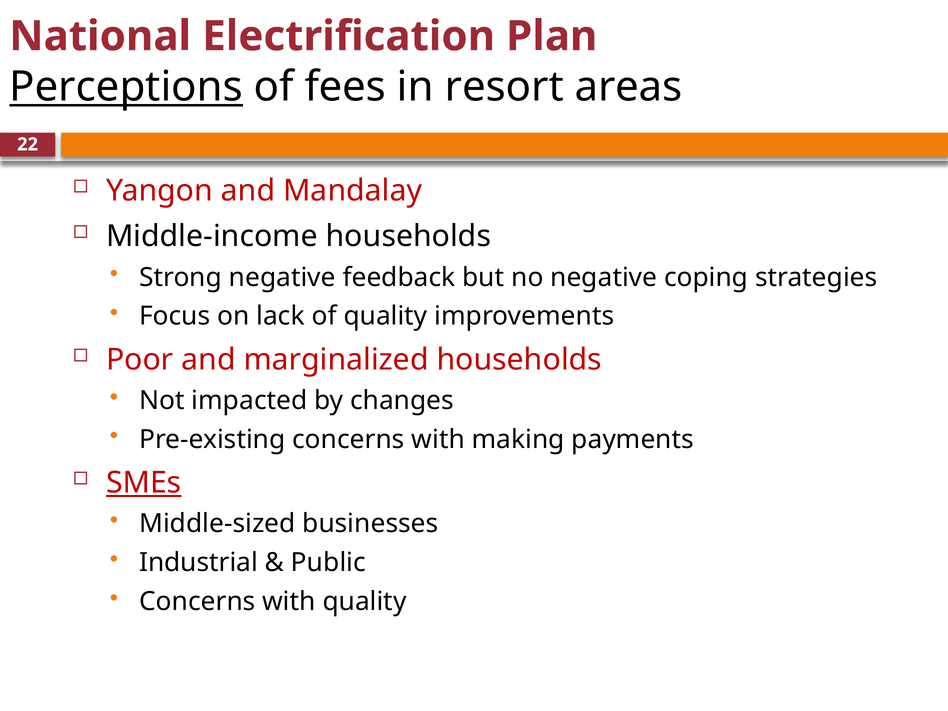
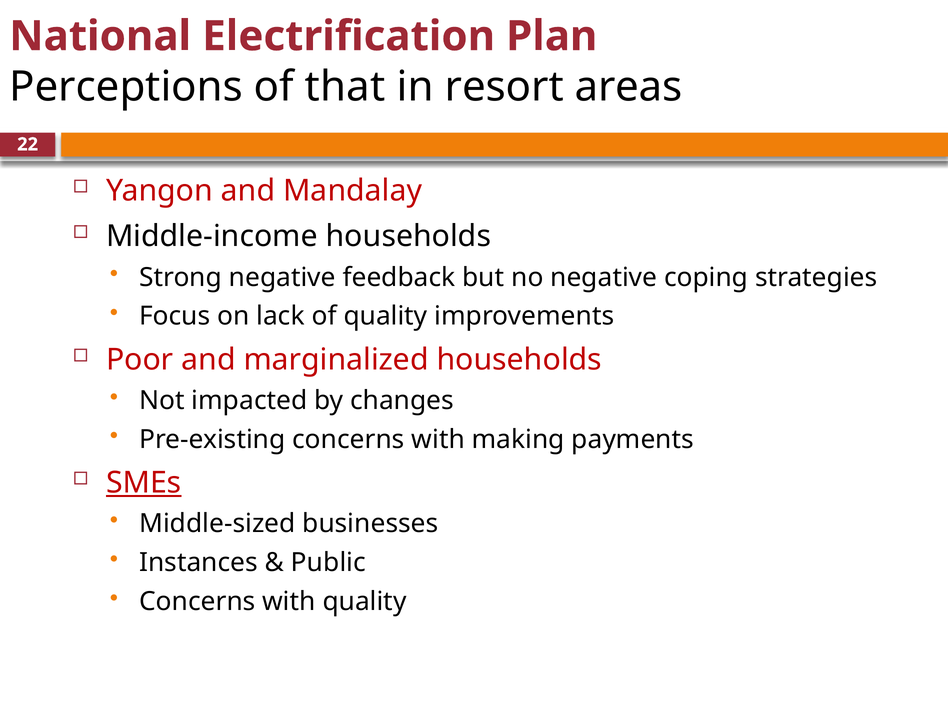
Perceptions underline: present -> none (126, 87)
fees: fees -> that (345, 87)
Industrial: Industrial -> Instances (199, 563)
